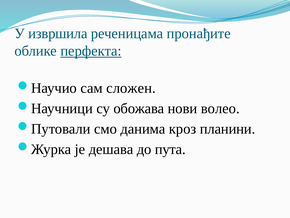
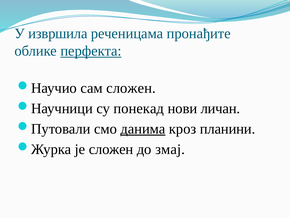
обожава: обожава -> понекад (139, 108)
волео: волео -> личан (220, 108)
данима underline: none -> present (143, 129)
је дешава: дешава -> сложен (111, 149)
пута: пута -> змај (170, 149)
